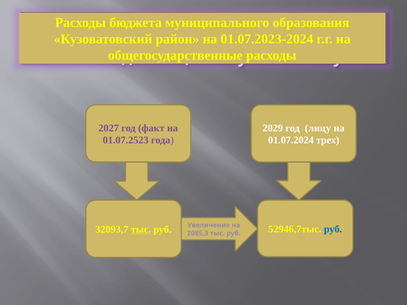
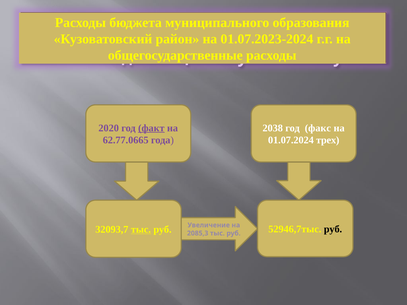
2027: 2027 -> 2020 (109, 128)
факт underline: none -> present (151, 128)
2029: 2029 -> 2038 (273, 128)
лицу: лицу -> факс (318, 128)
01.07.2523: 01.07.2523 -> 62.77.0665 (126, 140)
руб colour: blue -> black (333, 229)
